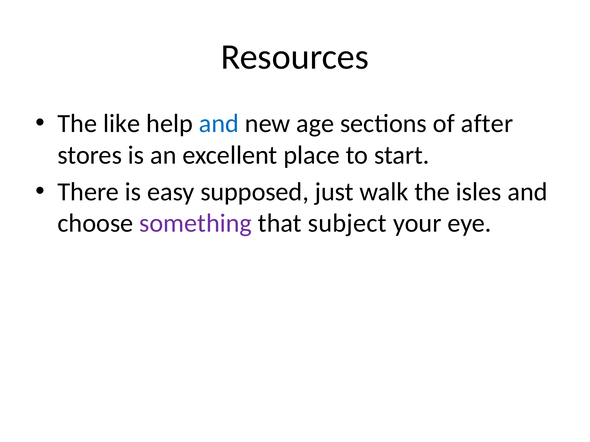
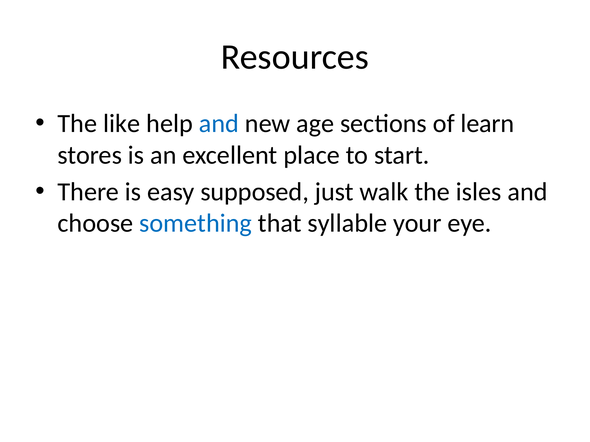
after: after -> learn (487, 124)
something colour: purple -> blue (196, 223)
subject: subject -> syllable (347, 223)
